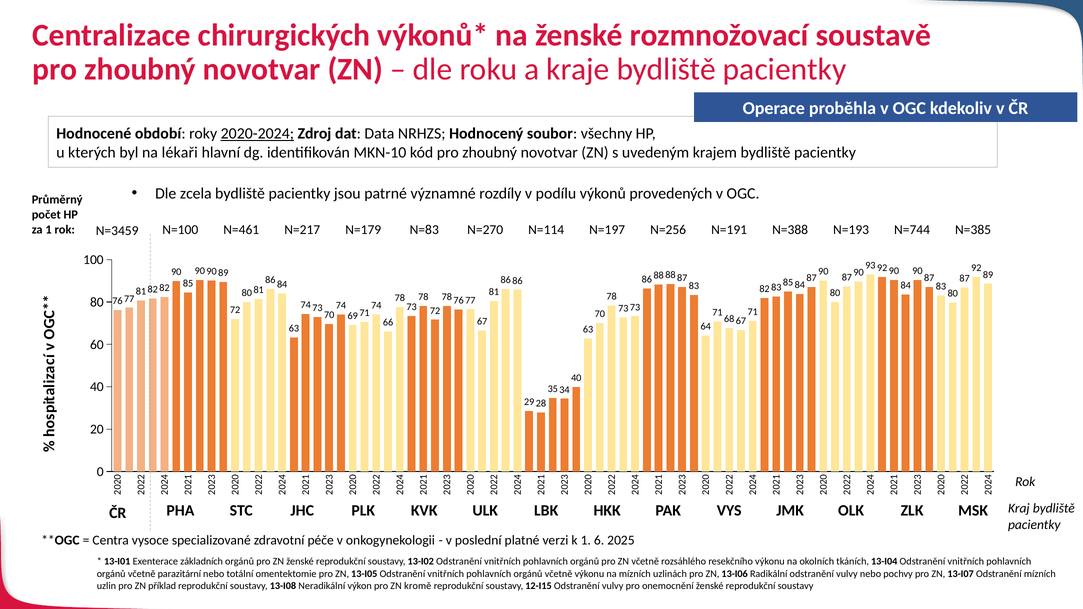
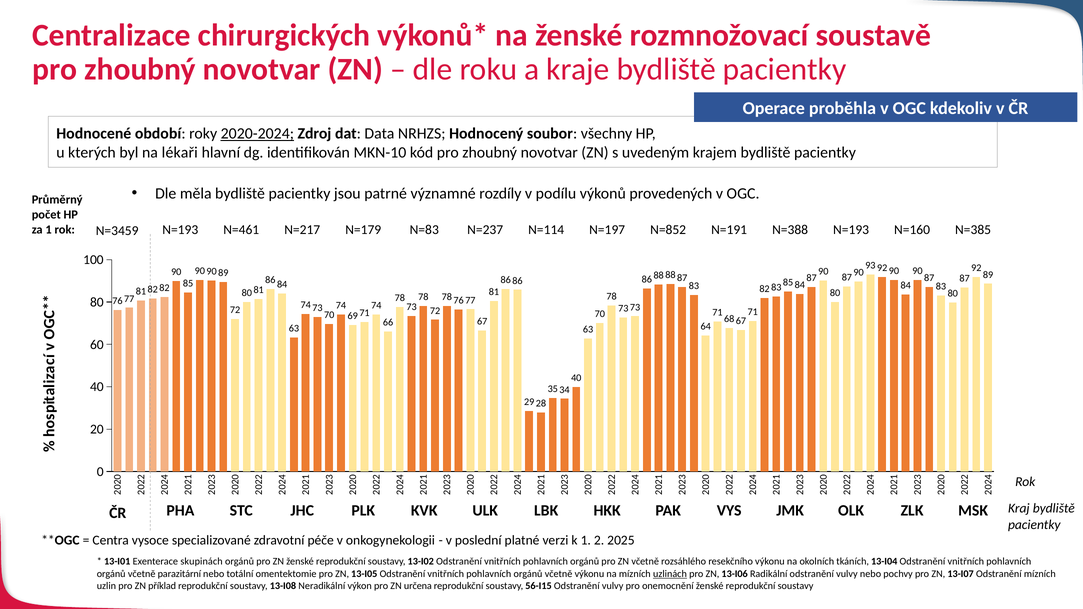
zcela: zcela -> měla (196, 194)
N=100: N=100 -> N=193 (180, 230)
N=270: N=270 -> N=237 (485, 230)
N=256: N=256 -> N=852 (668, 230)
N=744: N=744 -> N=160 (912, 230)
k 1 6: 6 -> 2 (599, 541)
základních: základních -> skupinách (202, 562)
uzlinách underline: none -> present (670, 574)
kromě: kromě -> určena (418, 586)
12-I15: 12-I15 -> 56-I15 (539, 586)
